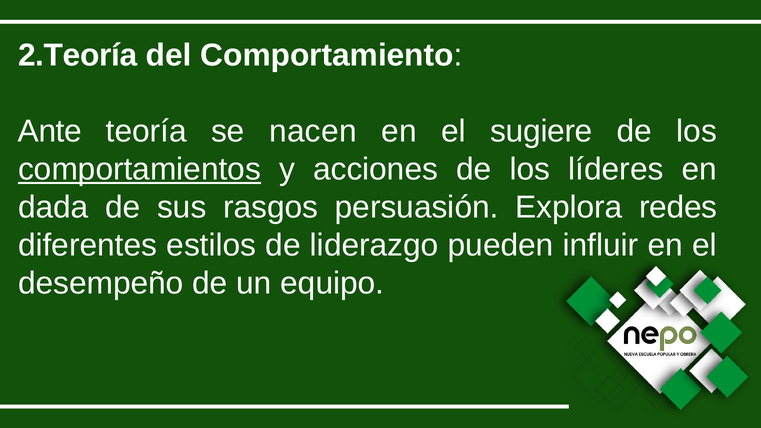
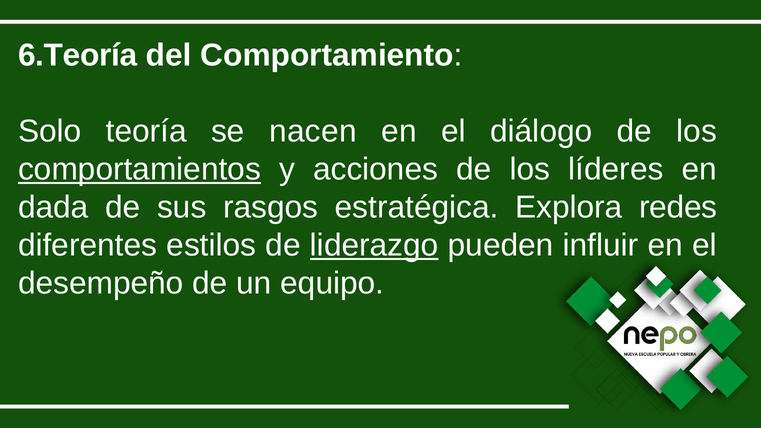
2.Teoría: 2.Teoría -> 6.Teoría (78, 55)
Ante: Ante -> Solo (50, 131)
sugiere: sugiere -> diálogo (541, 131)
persuasión: persuasión -> estratégica (417, 207)
liderazgo underline: none -> present (374, 245)
